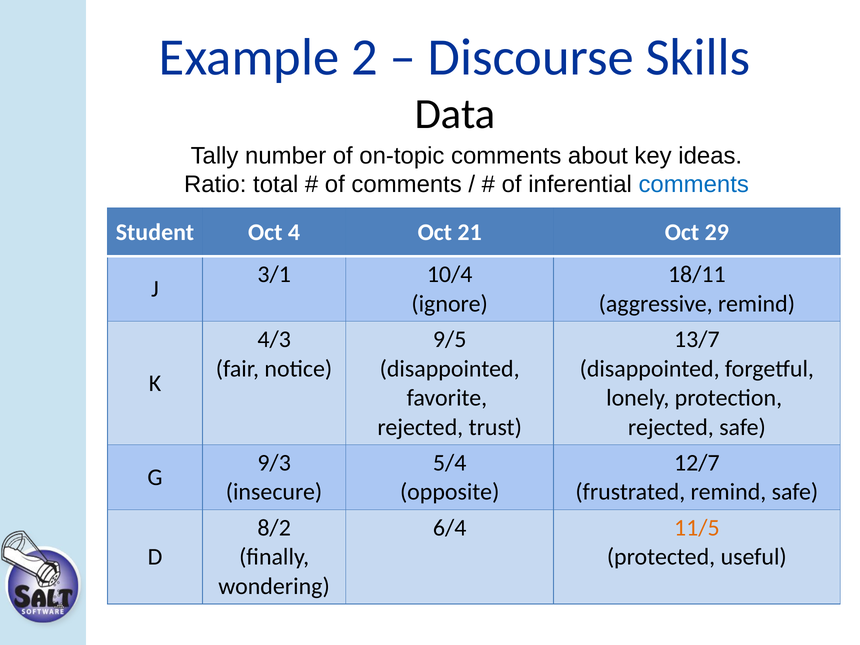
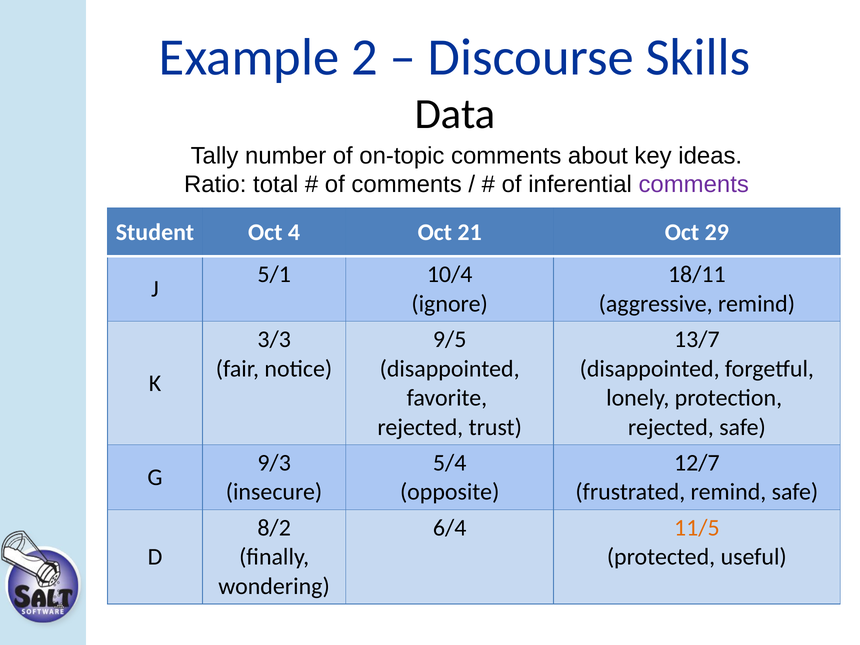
comments colour: blue -> purple (694, 184)
3/1: 3/1 -> 5/1 (274, 274)
4/3: 4/3 -> 3/3 (274, 339)
